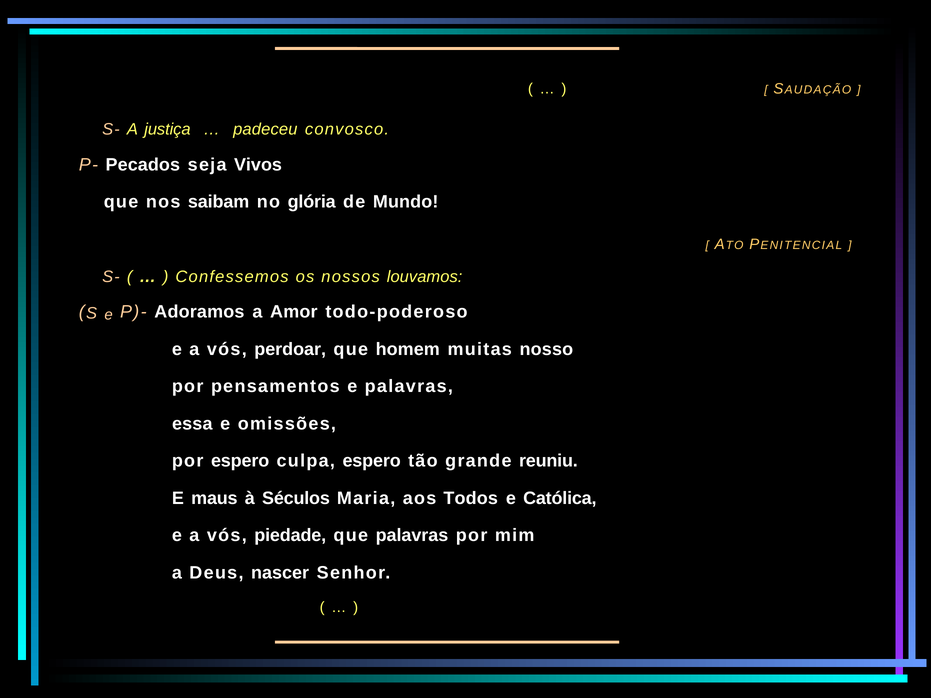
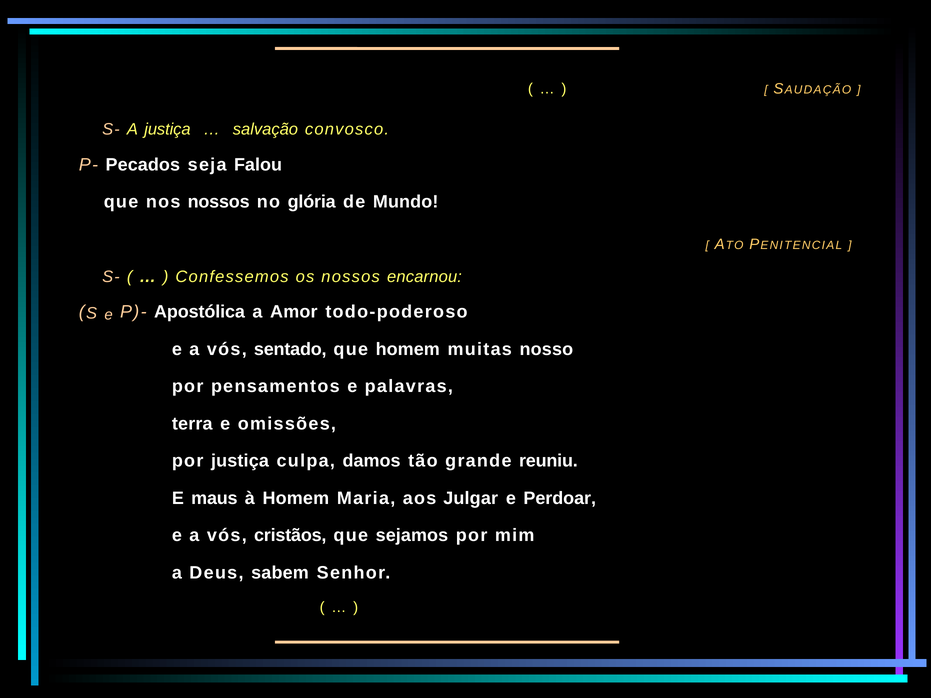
padeceu: padeceu -> salvação (265, 129)
Vivos: Vivos -> Falou (258, 165)
nos saibam: saibam -> nossos (219, 202)
louvamos: louvamos -> encarnou (425, 277)
Adoramos: Adoramos -> Apostólica (200, 312)
perdoar: perdoar -> sentado (290, 349)
essa: essa -> terra (192, 424)
por espero: espero -> justiça (240, 461)
culpa espero: espero -> damos (372, 461)
à Séculos: Séculos -> Homem (296, 498)
Todos: Todos -> Julgar (471, 498)
Católica: Católica -> Perdoar (560, 498)
piedade: piedade -> cristãos (290, 536)
que palavras: palavras -> sejamos (412, 536)
nascer: nascer -> sabem (280, 573)
